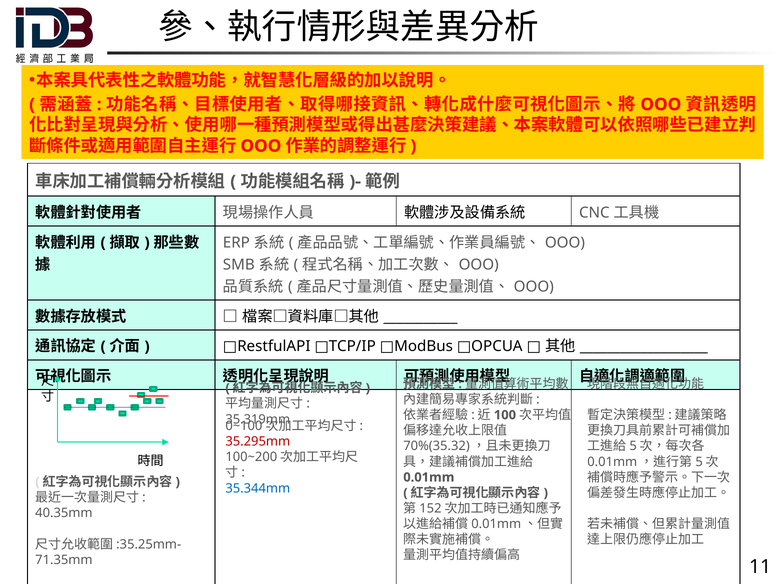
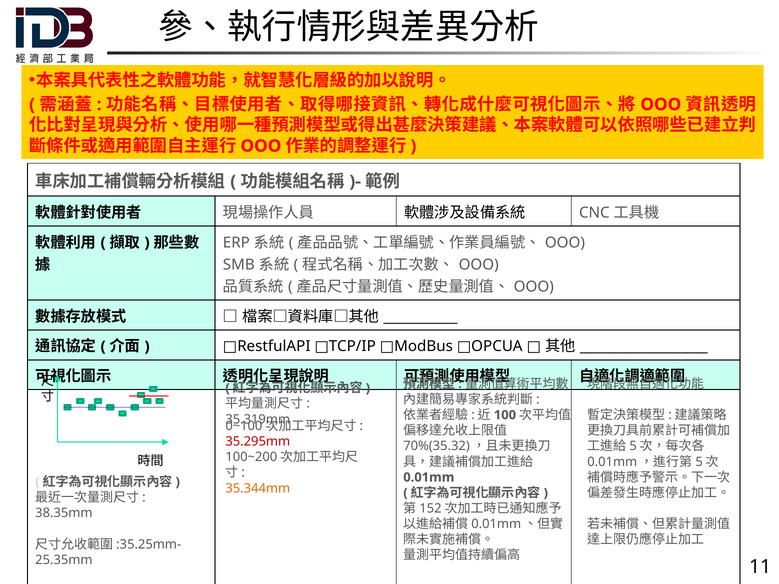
35.344mm colour: blue -> orange (258, 488)
40.35mm: 40.35mm -> 38.35mm (64, 513)
71.35mm: 71.35mm -> 25.35mm (64, 560)
